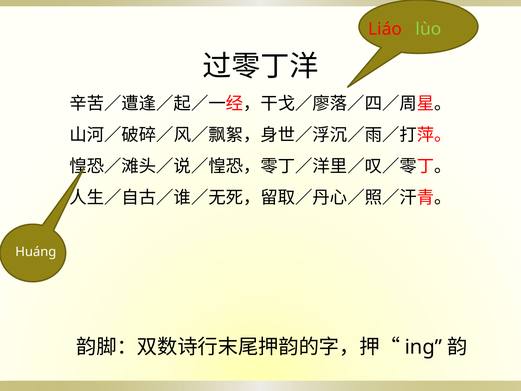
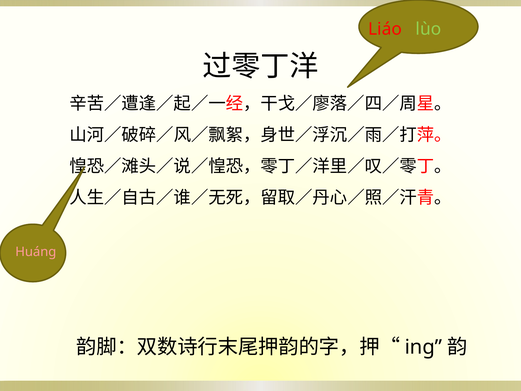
Huáng colour: white -> pink (36, 252)
